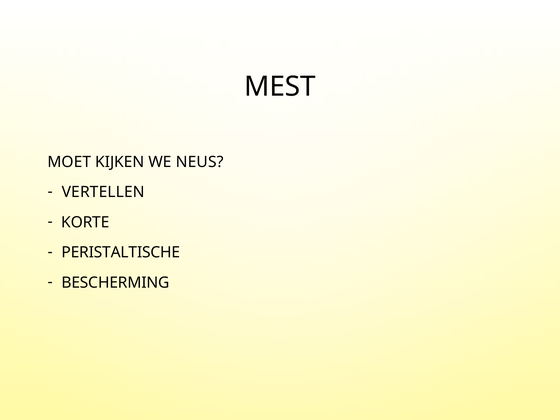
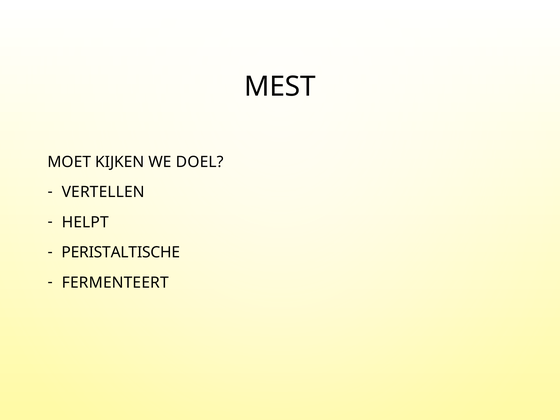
NEUS: NEUS -> DOEL (200, 162)
KORTE: KORTE -> HELPT (85, 222)
BESCHERMING: BESCHERMING -> FERMENTEERT (115, 283)
